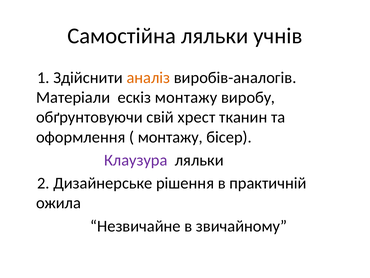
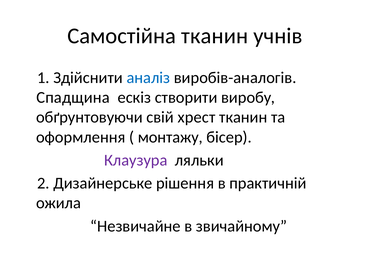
Самостійна ляльки: ляльки -> тканин (215, 36)
аналіз colour: orange -> blue (148, 78)
Матеріали: Матеріали -> Спадщина (73, 97)
ескіз монтажу: монтажу -> створити (186, 97)
